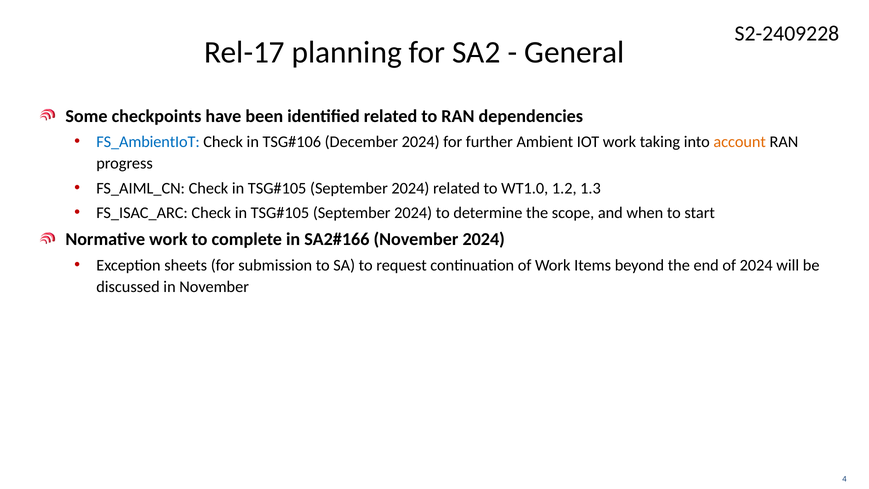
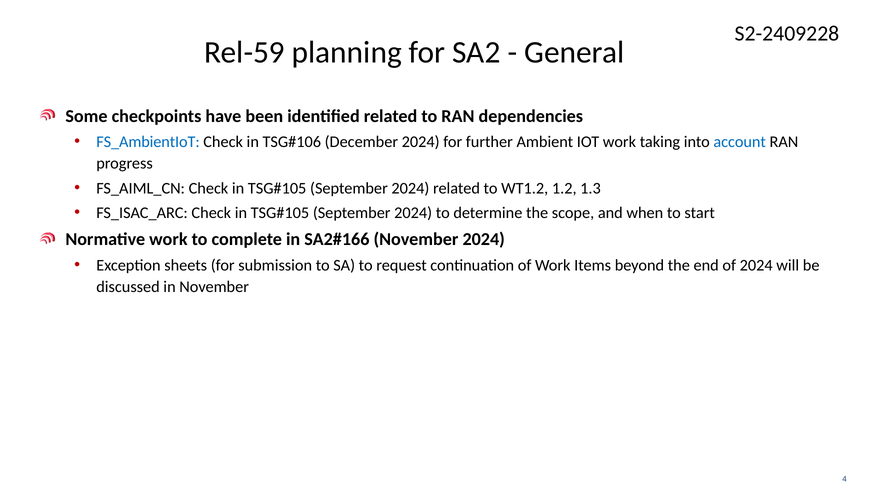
Rel-17: Rel-17 -> Rel-59 (244, 53)
account colour: orange -> blue (740, 142)
WT1.0: WT1.0 -> WT1.2 (525, 188)
